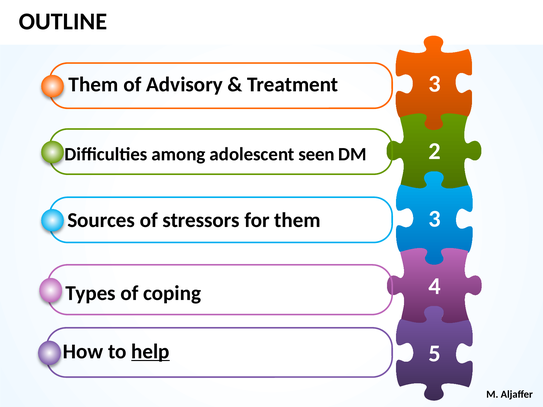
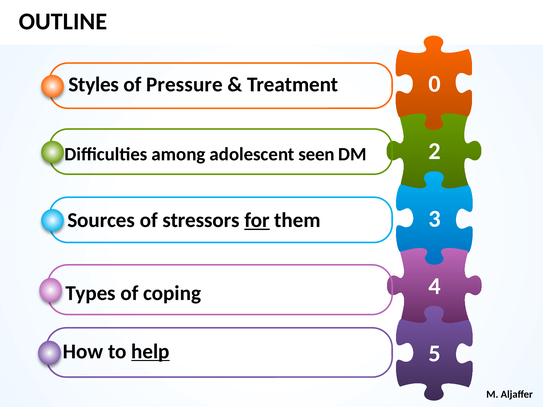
Them: Them -> Styles (94, 85)
Advisory: Advisory -> Pressure (184, 85)
Treatment 3: 3 -> 0 (435, 84)
for underline: none -> present (257, 220)
